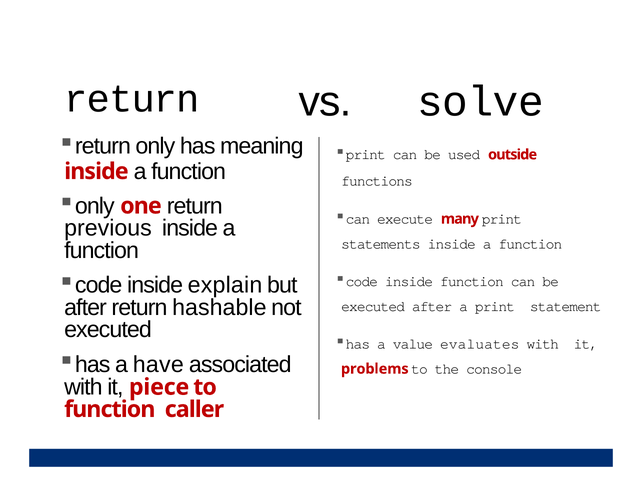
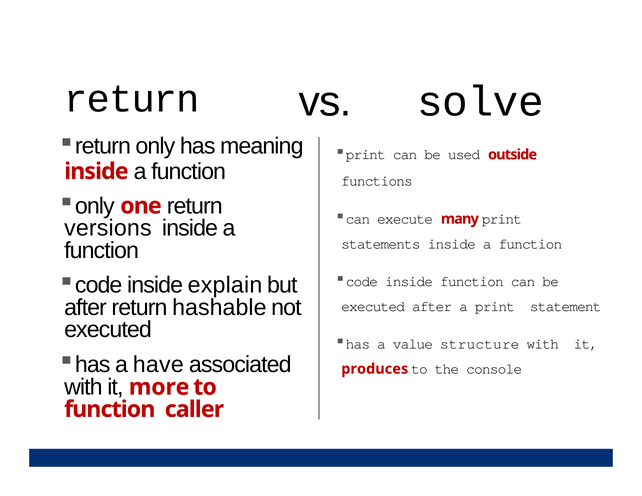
previous: previous -> versions (108, 228)
evaluates: evaluates -> structure (480, 344)
problems: problems -> produces (375, 369)
piece: piece -> more (159, 387)
